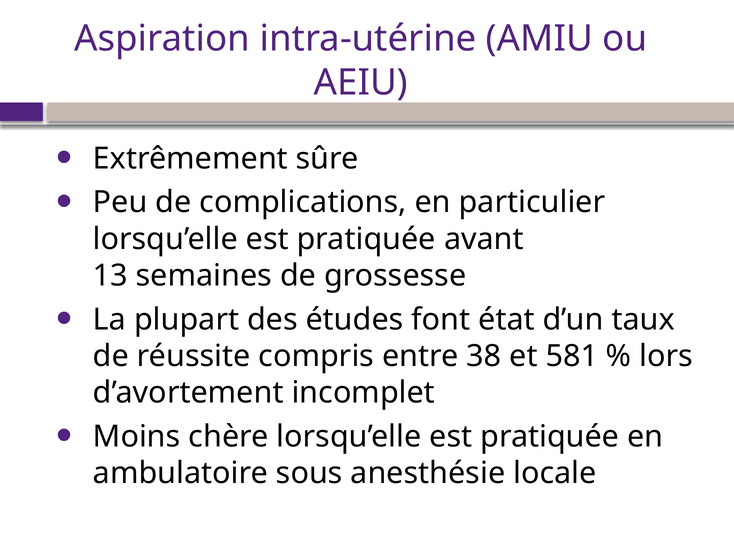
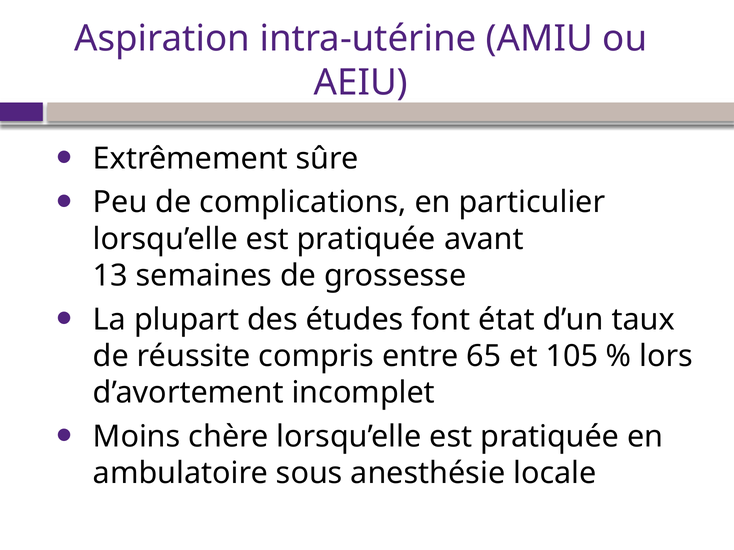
38: 38 -> 65 (484, 357)
581: 581 -> 105 (572, 357)
